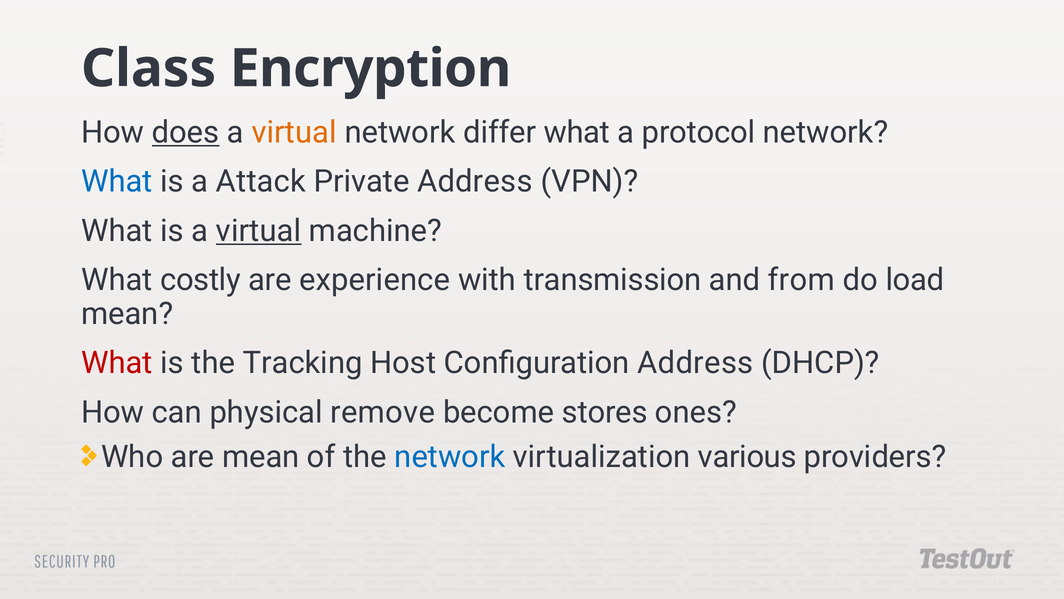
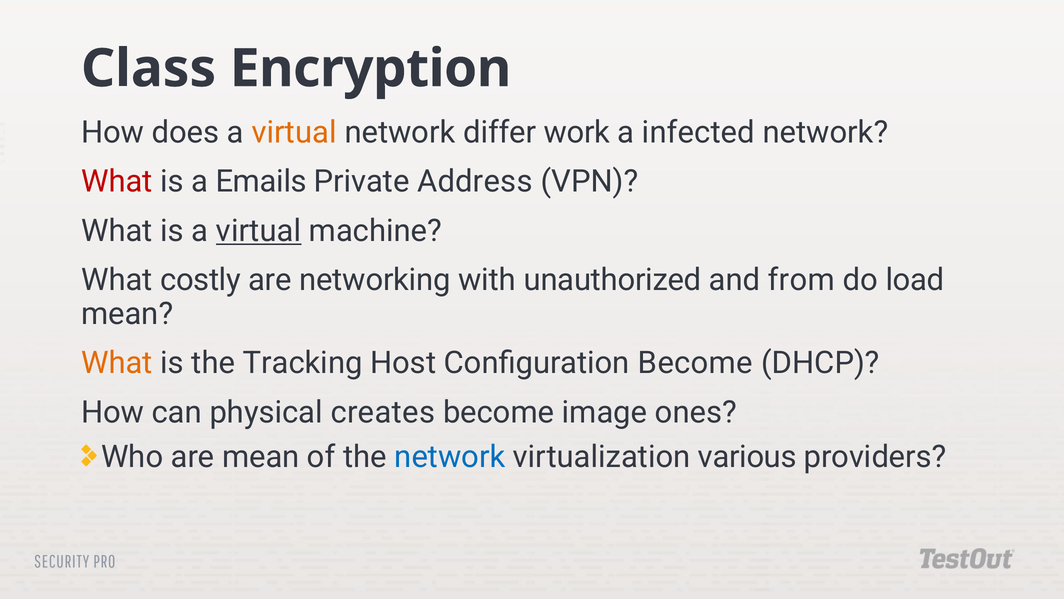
does underline: present -> none (186, 132)
differ what: what -> work (577, 132)
protocol: protocol -> infected (698, 132)
What colour: blue -> red (117, 182)
Attack: Attack -> Emails (261, 182)
experience: experience -> networking (375, 280)
transmission: transmission -> unauthorized (613, 280)
What colour: red -> orange (117, 363)
Configuration Address: Address -> Become (695, 363)
remove: remove -> creates (383, 412)
stores: stores -> image (605, 412)
